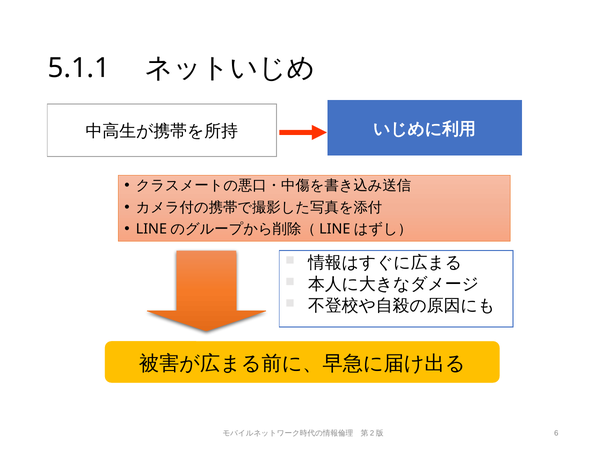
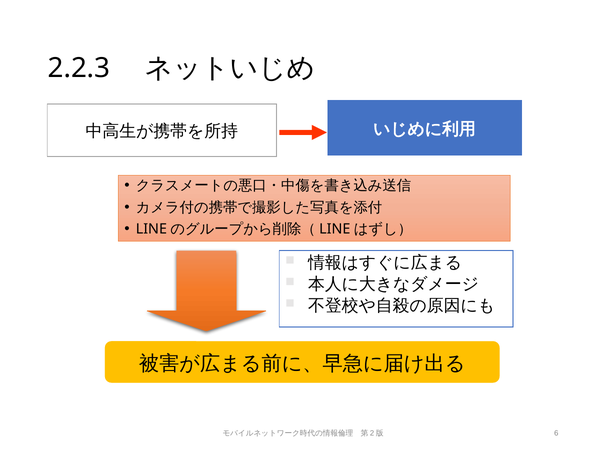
5.1.1: 5.1.1 -> 2.2.3 (79, 68)
